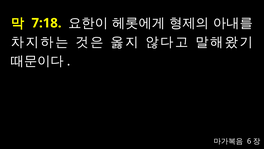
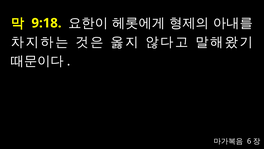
7:18: 7:18 -> 9:18 (46, 23)
